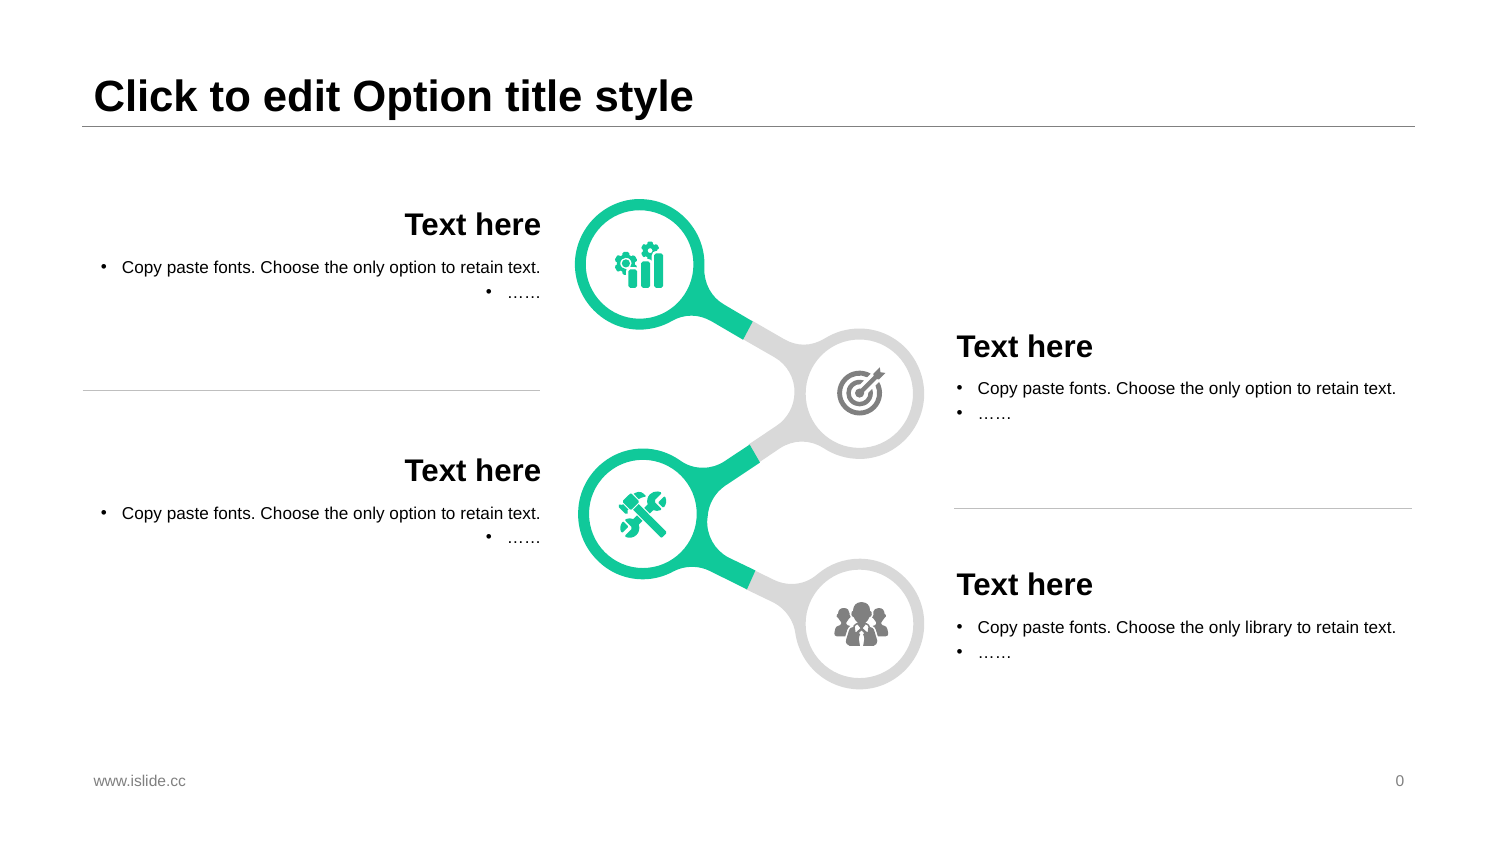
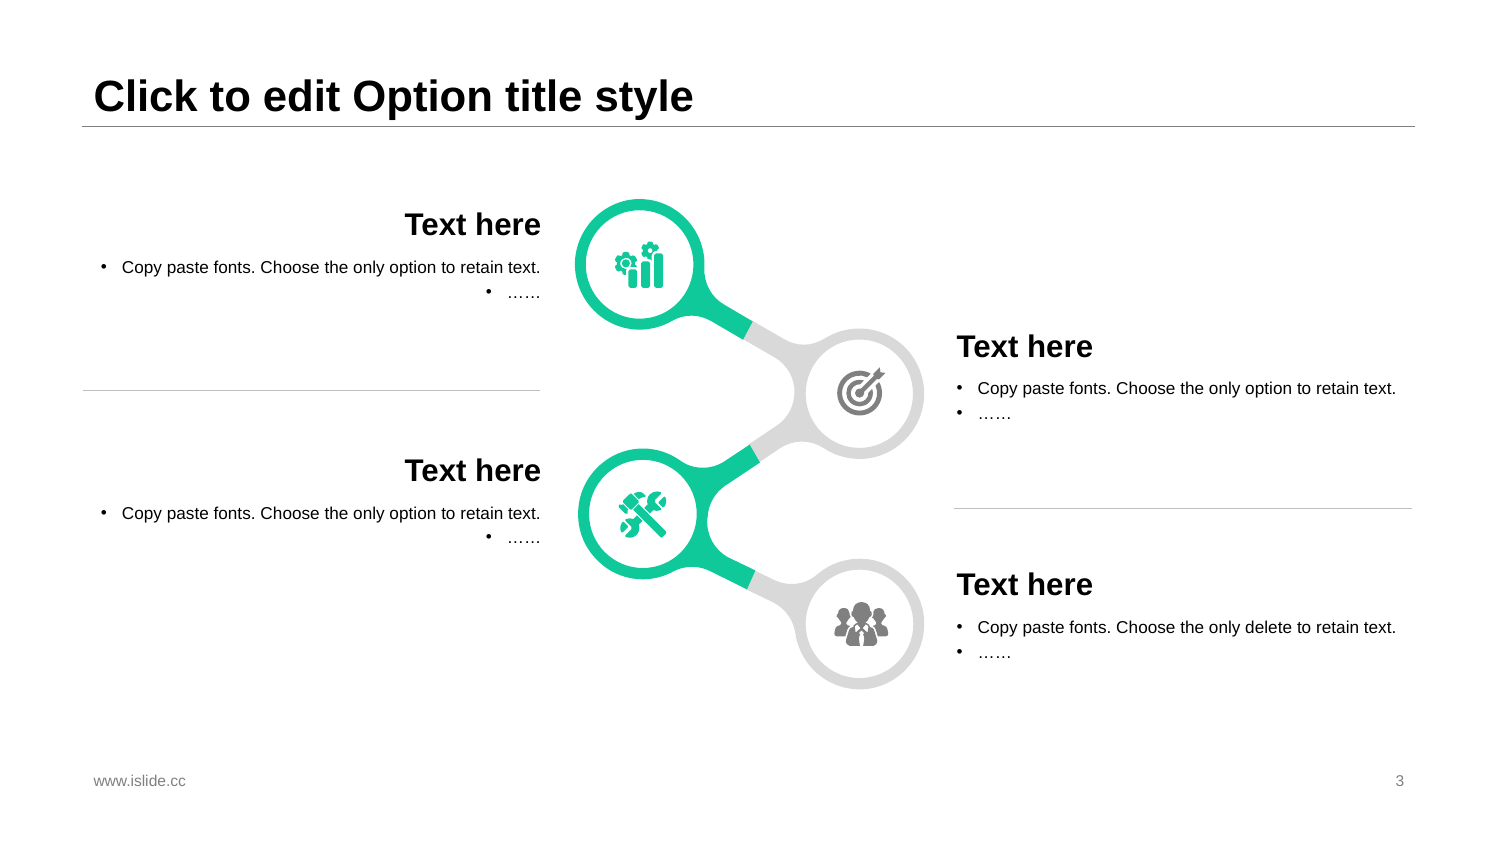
library: library -> delete (1269, 627)
0: 0 -> 3 (1400, 780)
